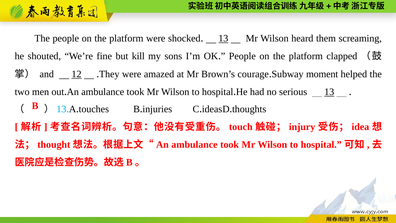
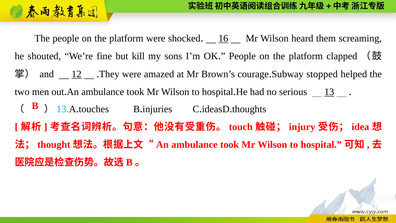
13: 13 -> 16 (223, 38)
moment: moment -> stopped (322, 74)
